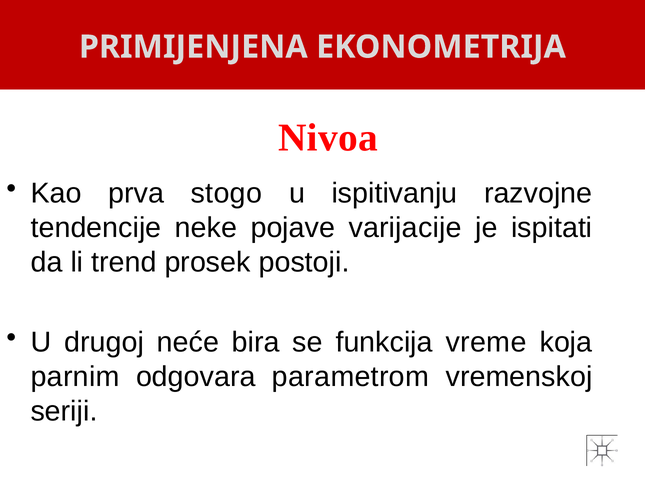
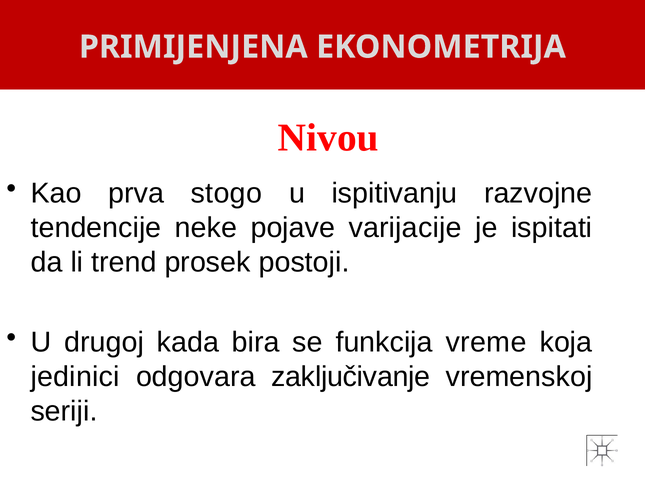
Nivoa: Nivoa -> Nivou (328, 137)
neće: neće -> kada (188, 342)
parnim: parnim -> jedinici (75, 377)
parametrom: parametrom -> zaključivanje (351, 377)
